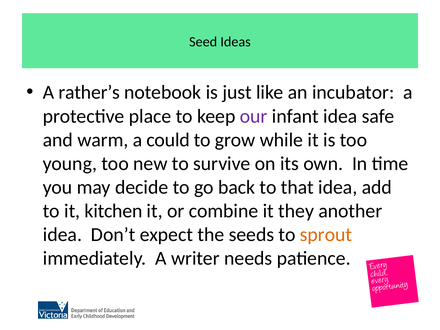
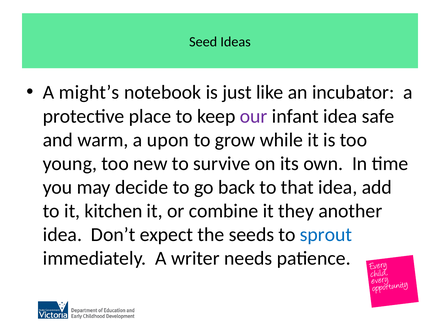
rather’s: rather’s -> might’s (89, 92)
could: could -> upon (168, 140)
sprout colour: orange -> blue (326, 235)
